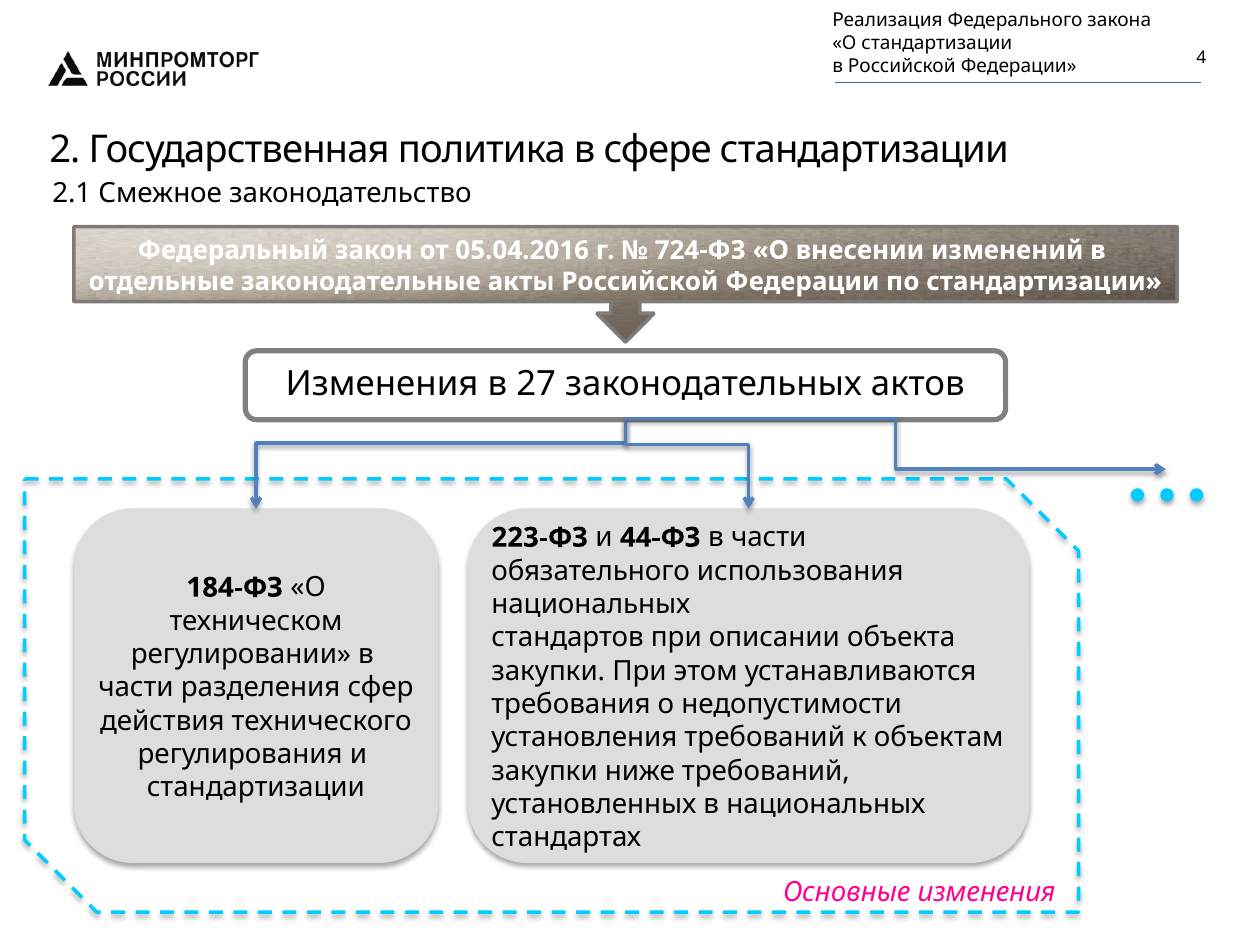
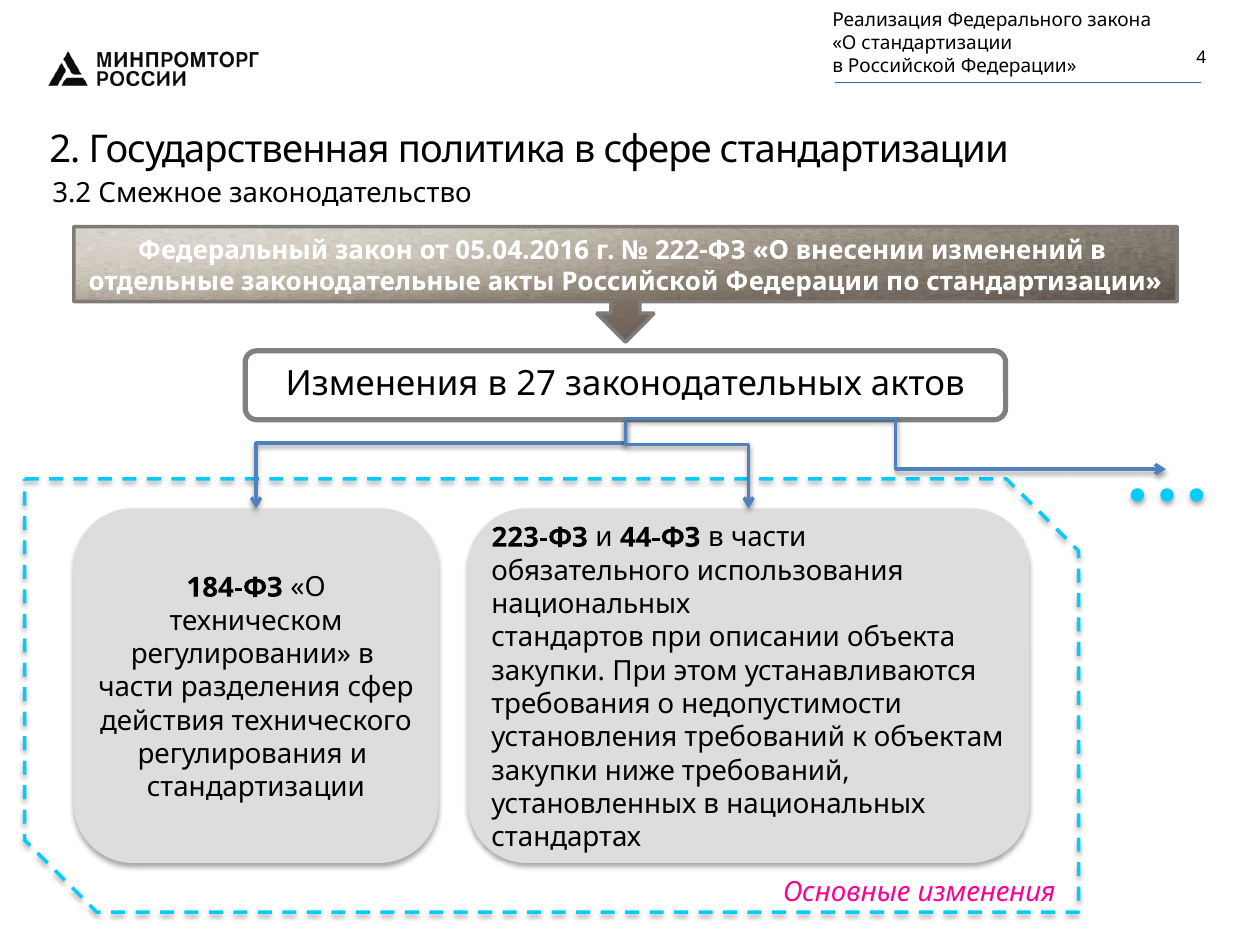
2.1: 2.1 -> 3.2 (72, 194)
724-ФЗ: 724-ФЗ -> 222-ФЗ (700, 250)
